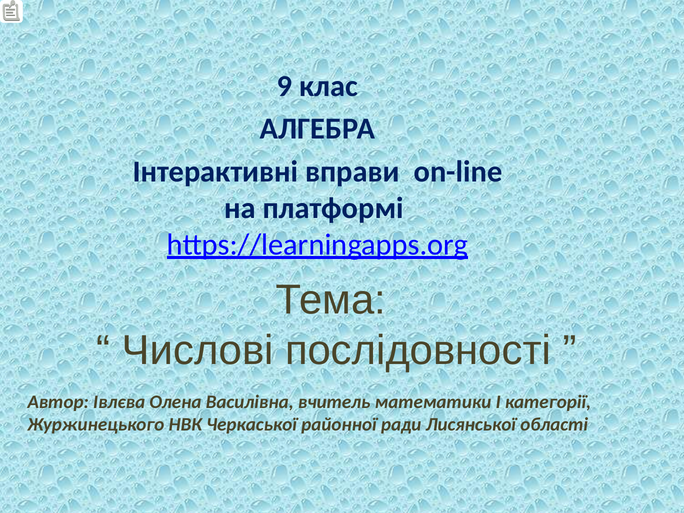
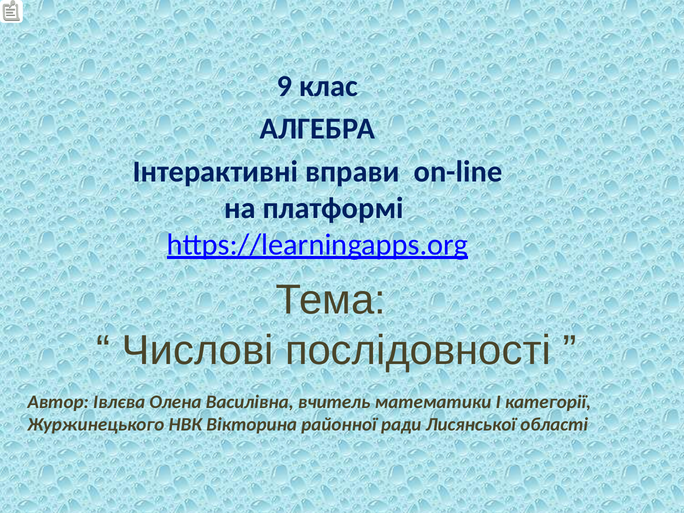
Черкаської: Черкаської -> Вікторина (252, 425)
